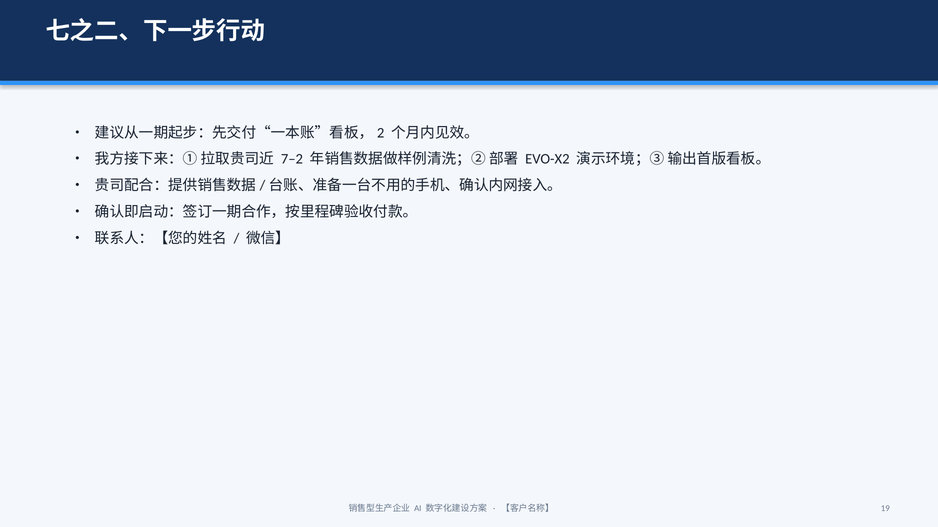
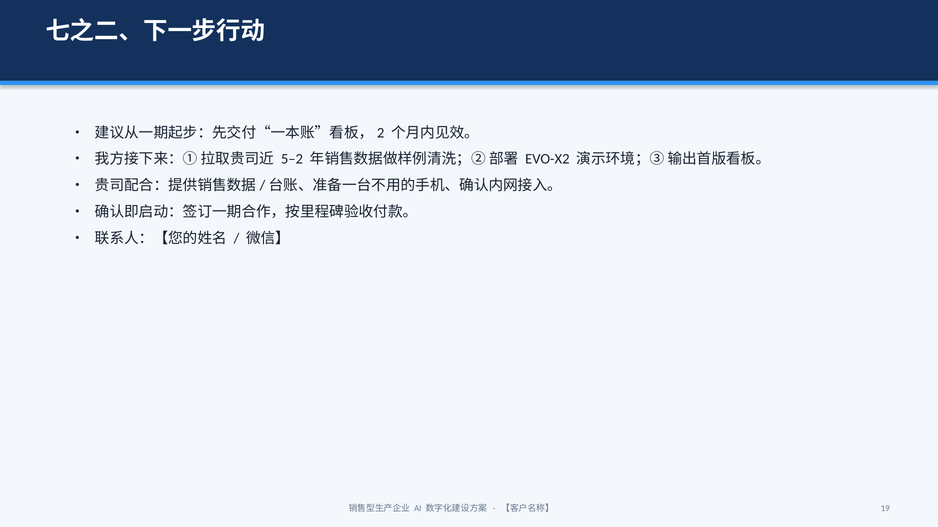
7–2: 7–2 -> 5–2 (292, 159)
